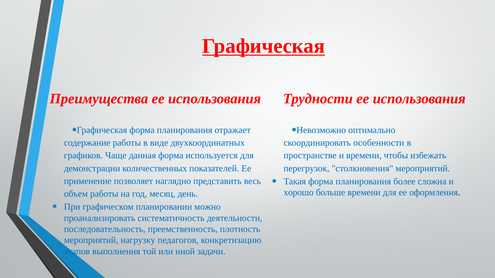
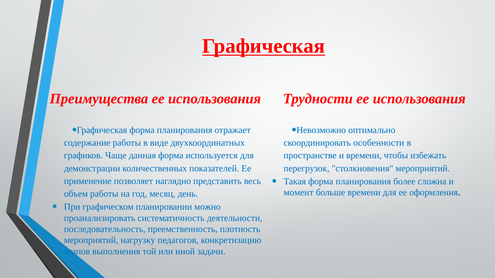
хорошо: хорошо -> момент (299, 193)
